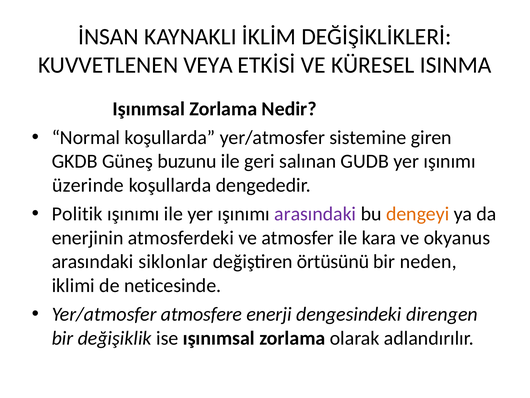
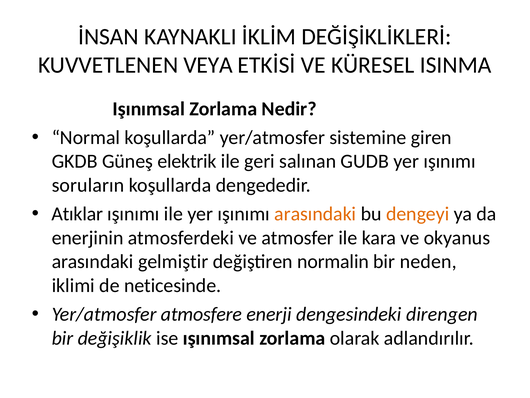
buzunu: buzunu -> elektrik (187, 161)
üzerinde: üzerinde -> soruların (88, 185)
Politik: Politik -> Atıklar (77, 214)
arasındaki colour: purple -> orange (315, 214)
siklonlar: siklonlar -> gelmiştir (173, 261)
örtüsünü: örtüsünü -> normalin (333, 261)
